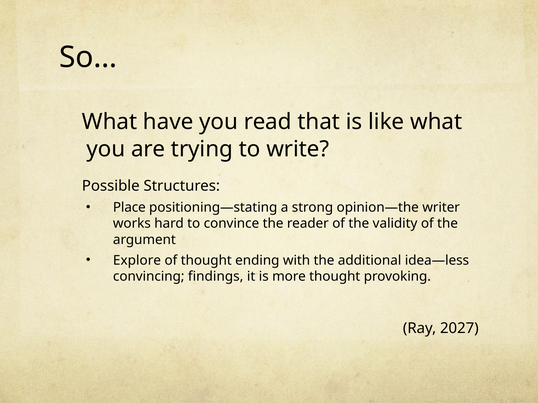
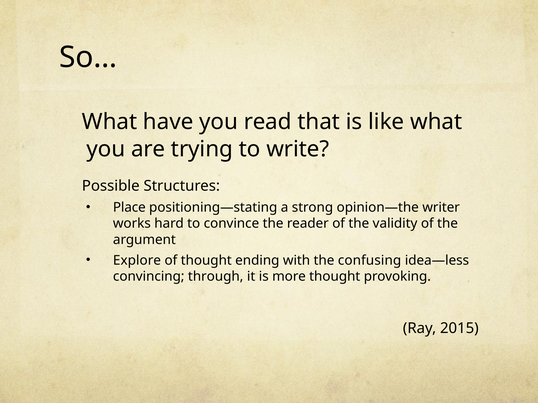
additional: additional -> confusing (370, 261)
findings: findings -> through (216, 277)
2027: 2027 -> 2015 (459, 329)
